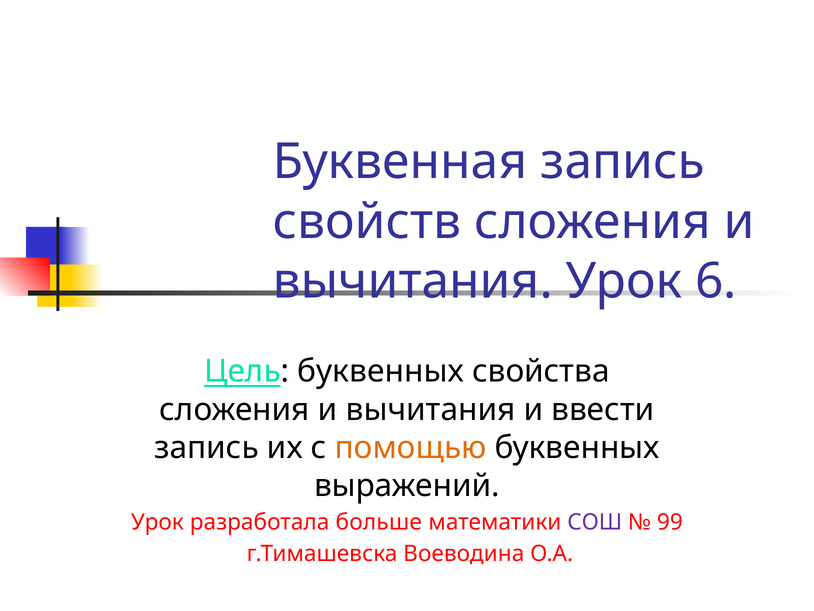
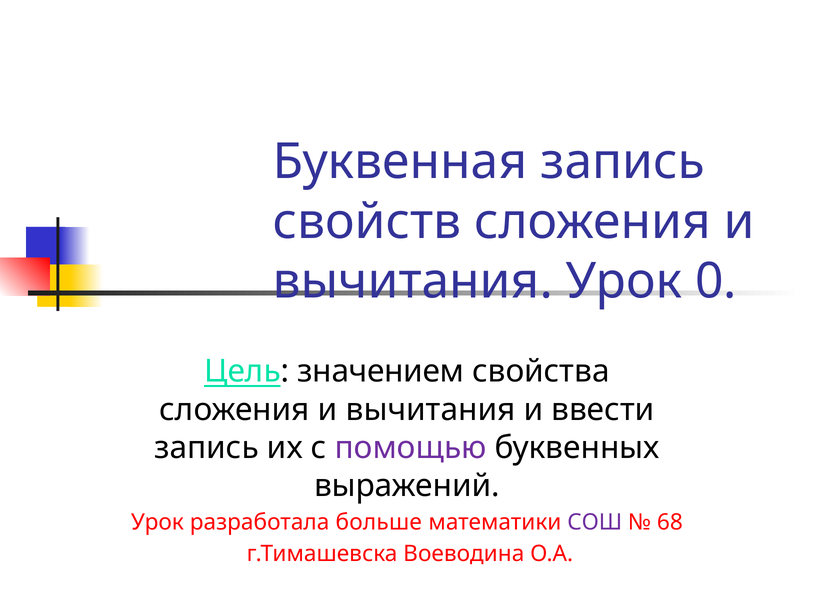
6: 6 -> 0 (716, 281)
Цель буквенных: буквенных -> значением (381, 371)
помощью colour: orange -> purple (411, 447)
99: 99 -> 68 (670, 522)
